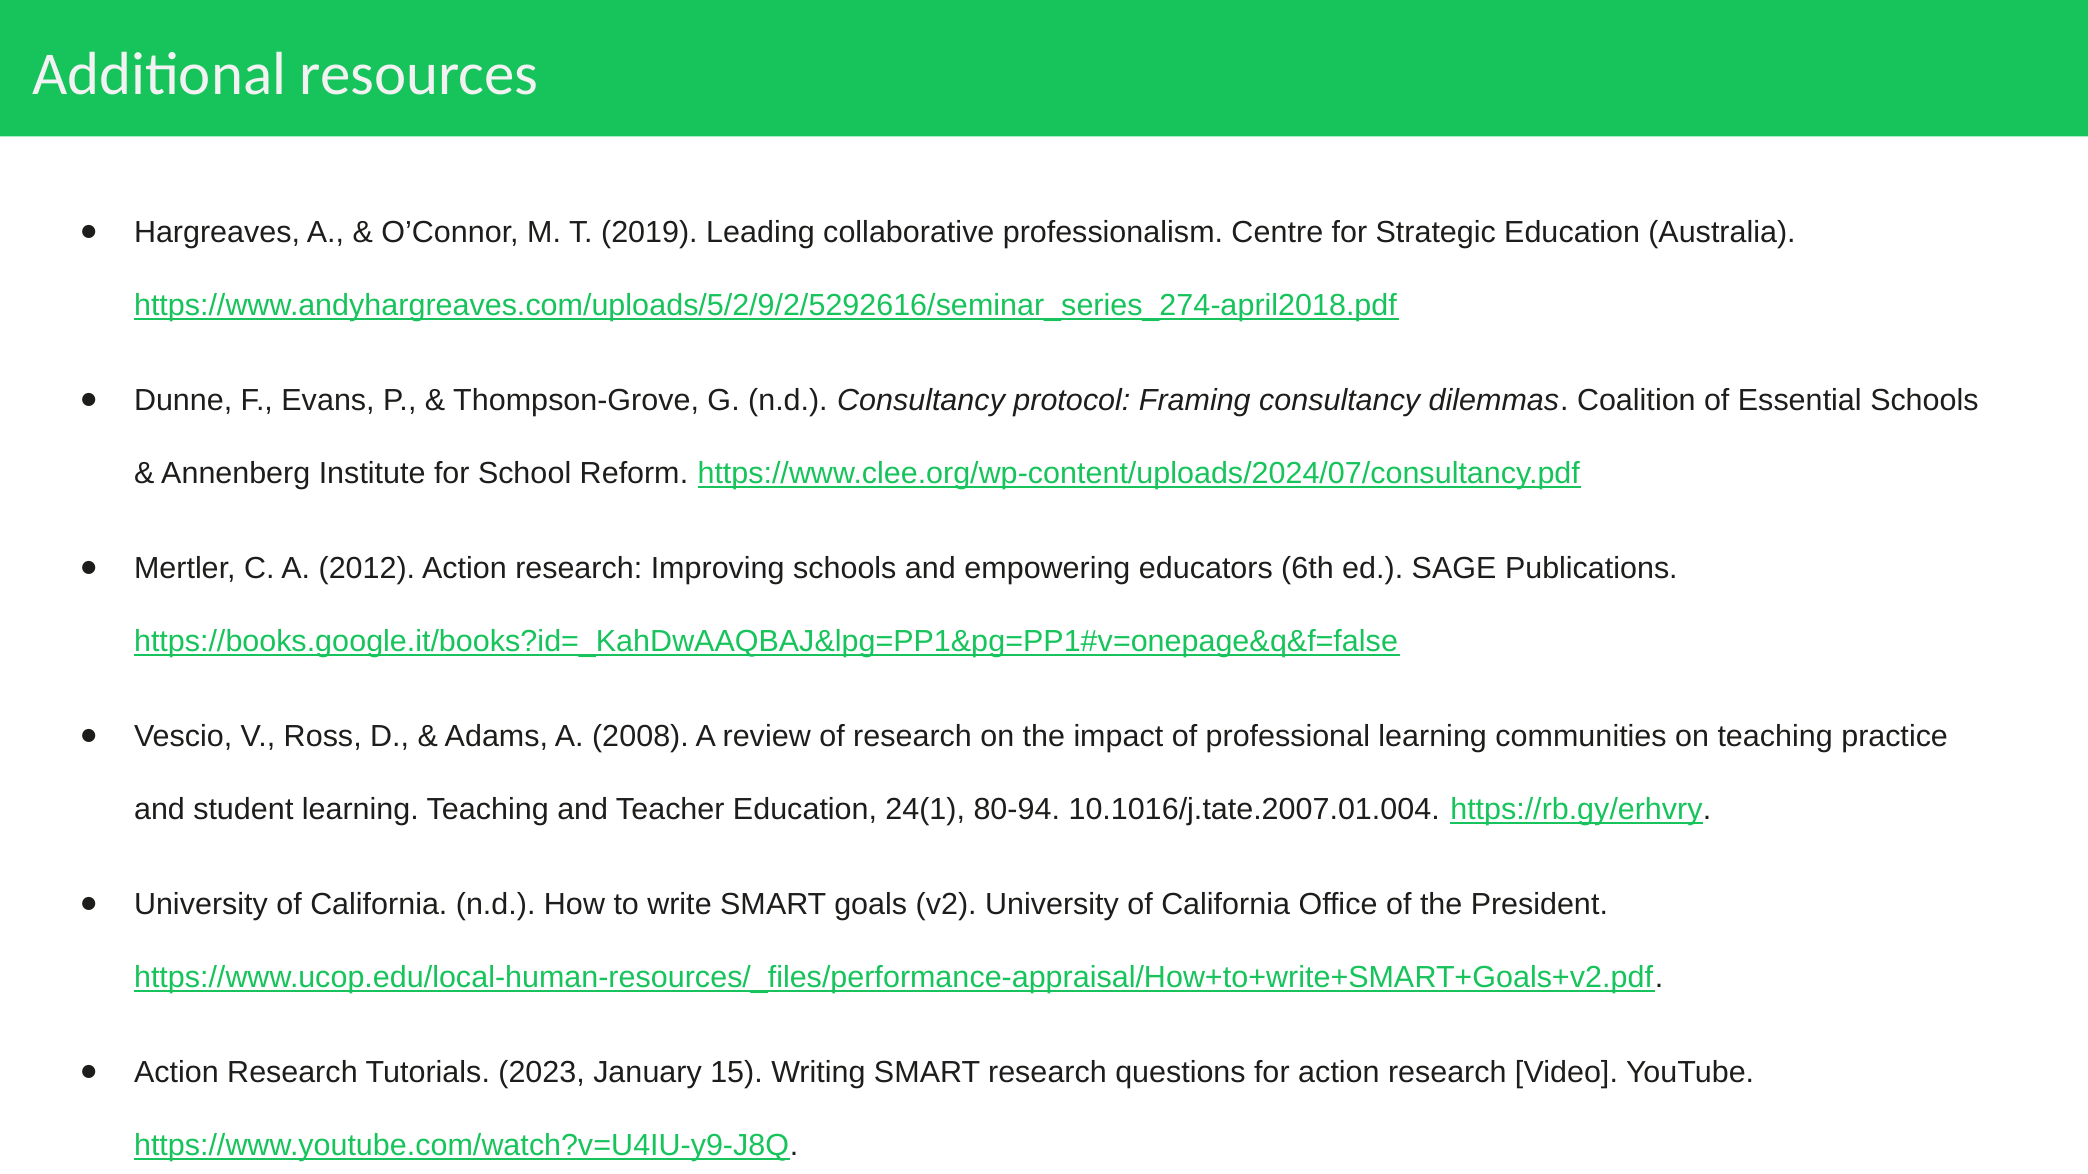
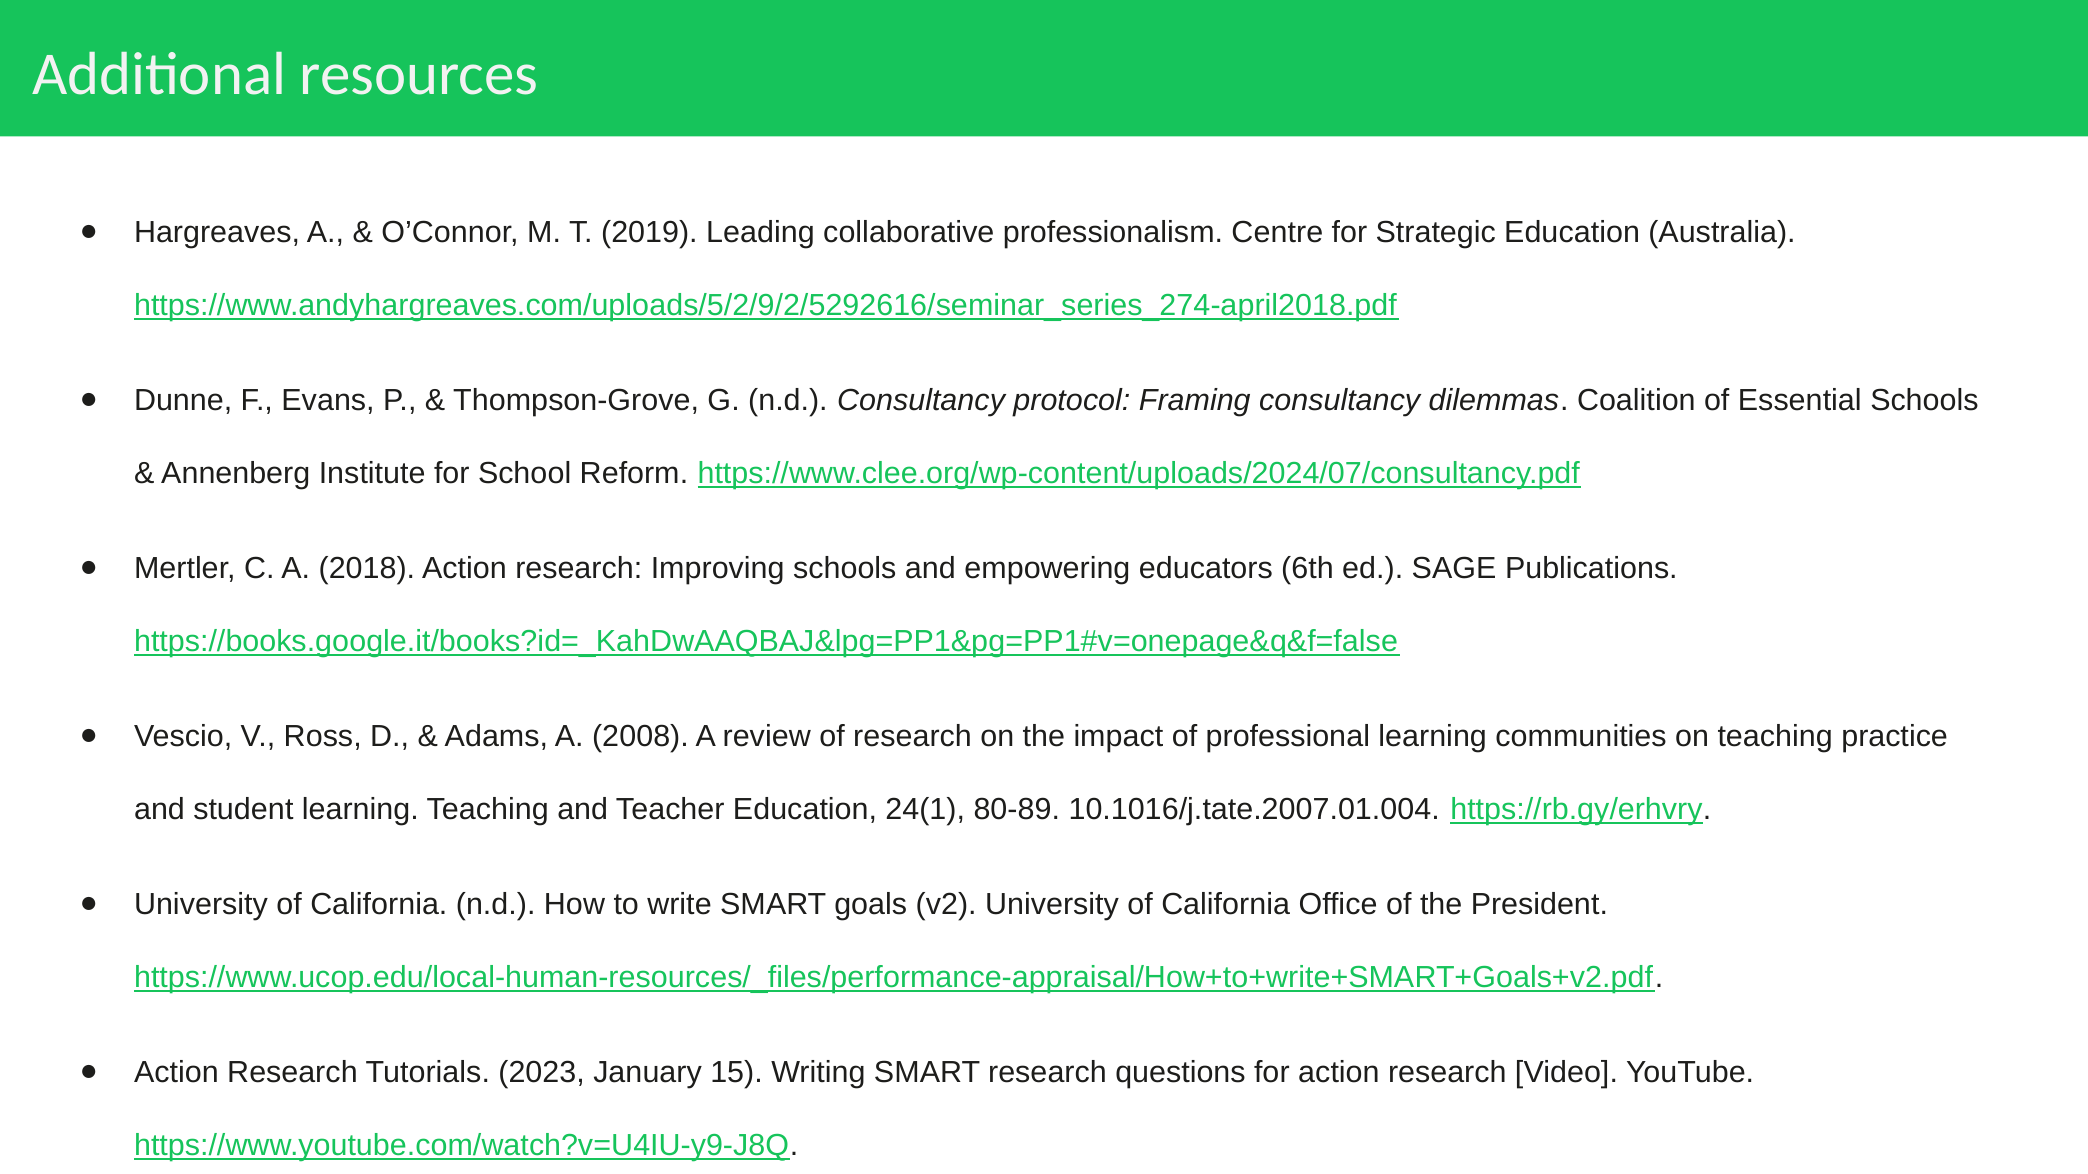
2012: 2012 -> 2018 (367, 569)
80-94: 80-94 -> 80-89 (1017, 810)
